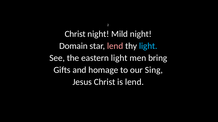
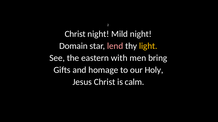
light colour: light blue -> yellow (148, 46)
eastern light: light -> with (119, 58)
Sing: Sing -> Holy (154, 70)
is lend: lend -> calm (135, 82)
